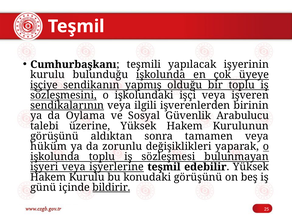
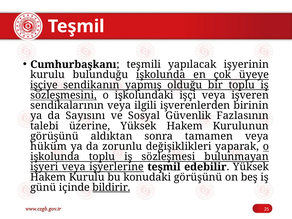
sendikalarının underline: present -> none (67, 105)
Oylama: Oylama -> Sayısını (86, 116)
Arabulucu: Arabulucu -> Fazlasının (243, 116)
